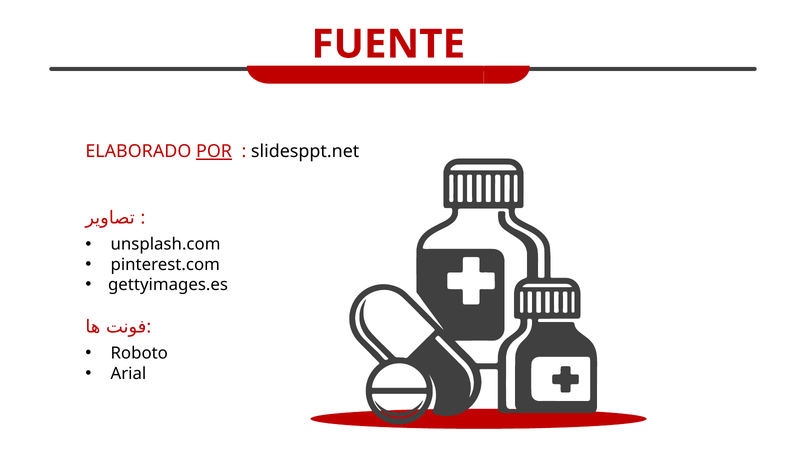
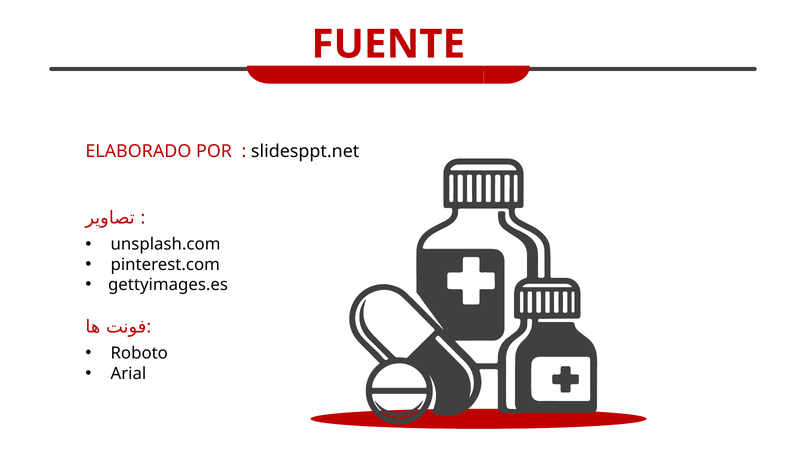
POR underline: present -> none (214, 152)
